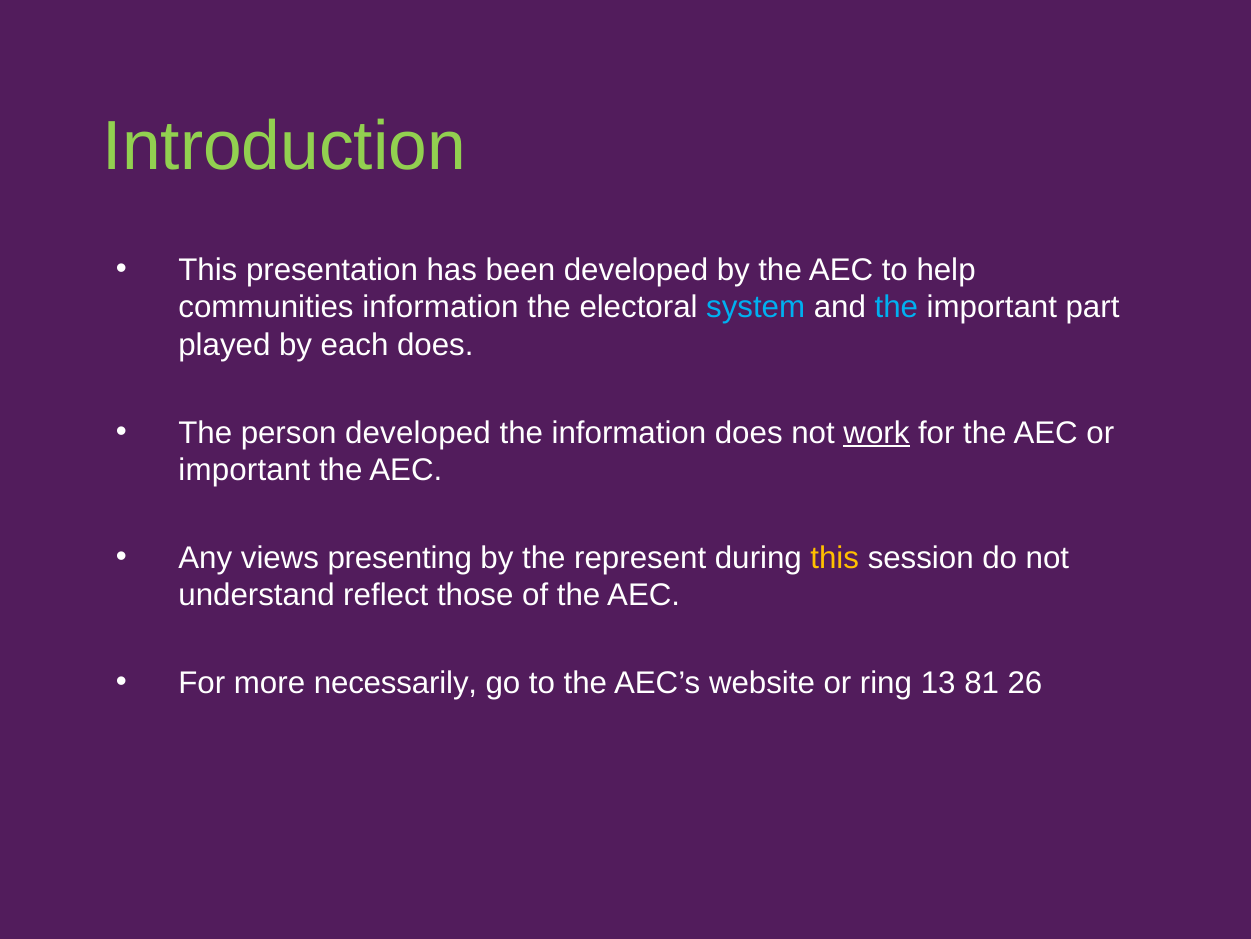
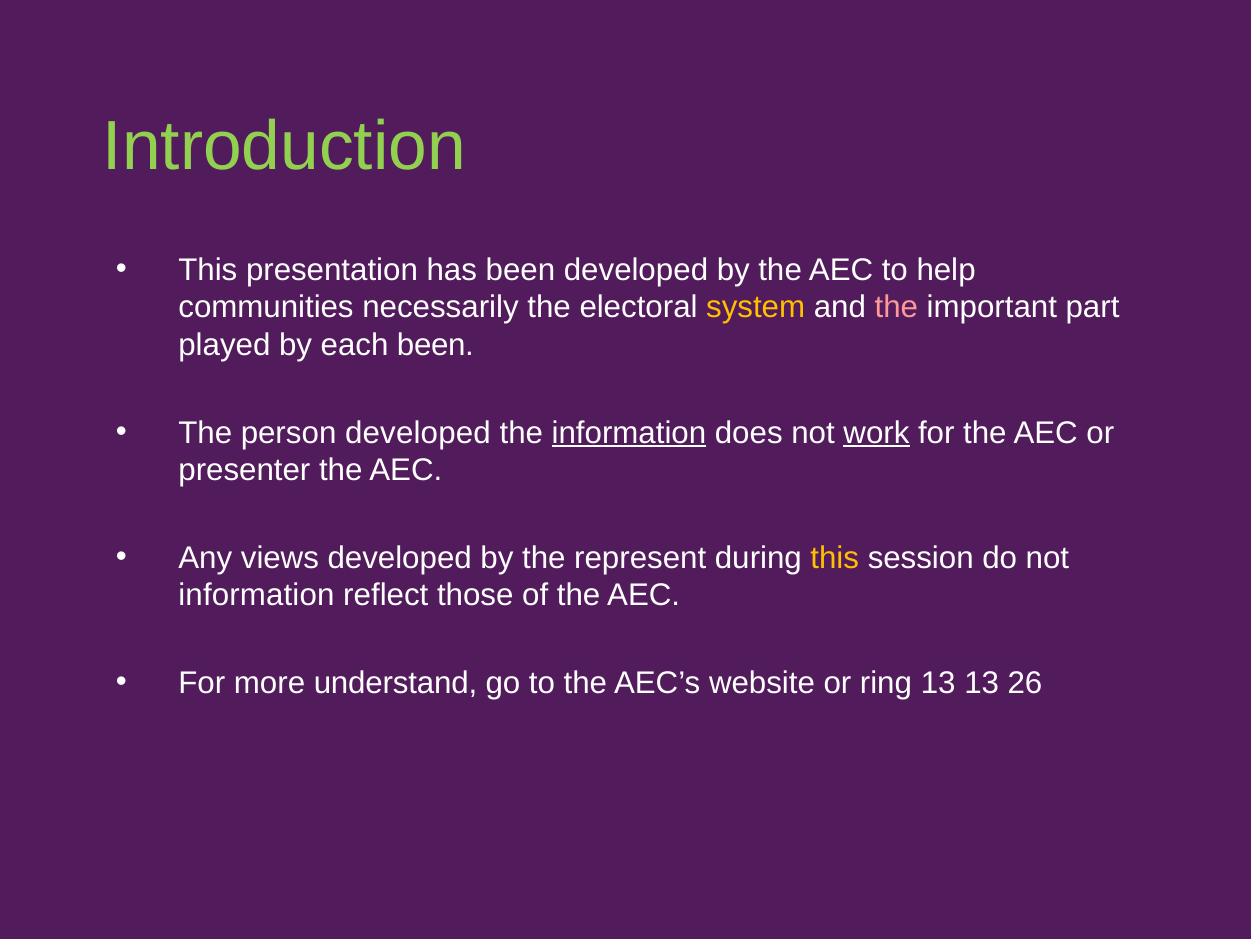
communities information: information -> necessarily (441, 307)
system colour: light blue -> yellow (756, 307)
the colour: light blue -> pink (896, 307)
each does: does -> been (435, 345)
information underline: none -> present (629, 432)
important: important -> presenter (244, 470)
views presenting: presenting -> developed (400, 557)
understand: understand -> information (256, 595)
necessarily: necessarily -> understand (395, 683)
13 81: 81 -> 13 (982, 683)
